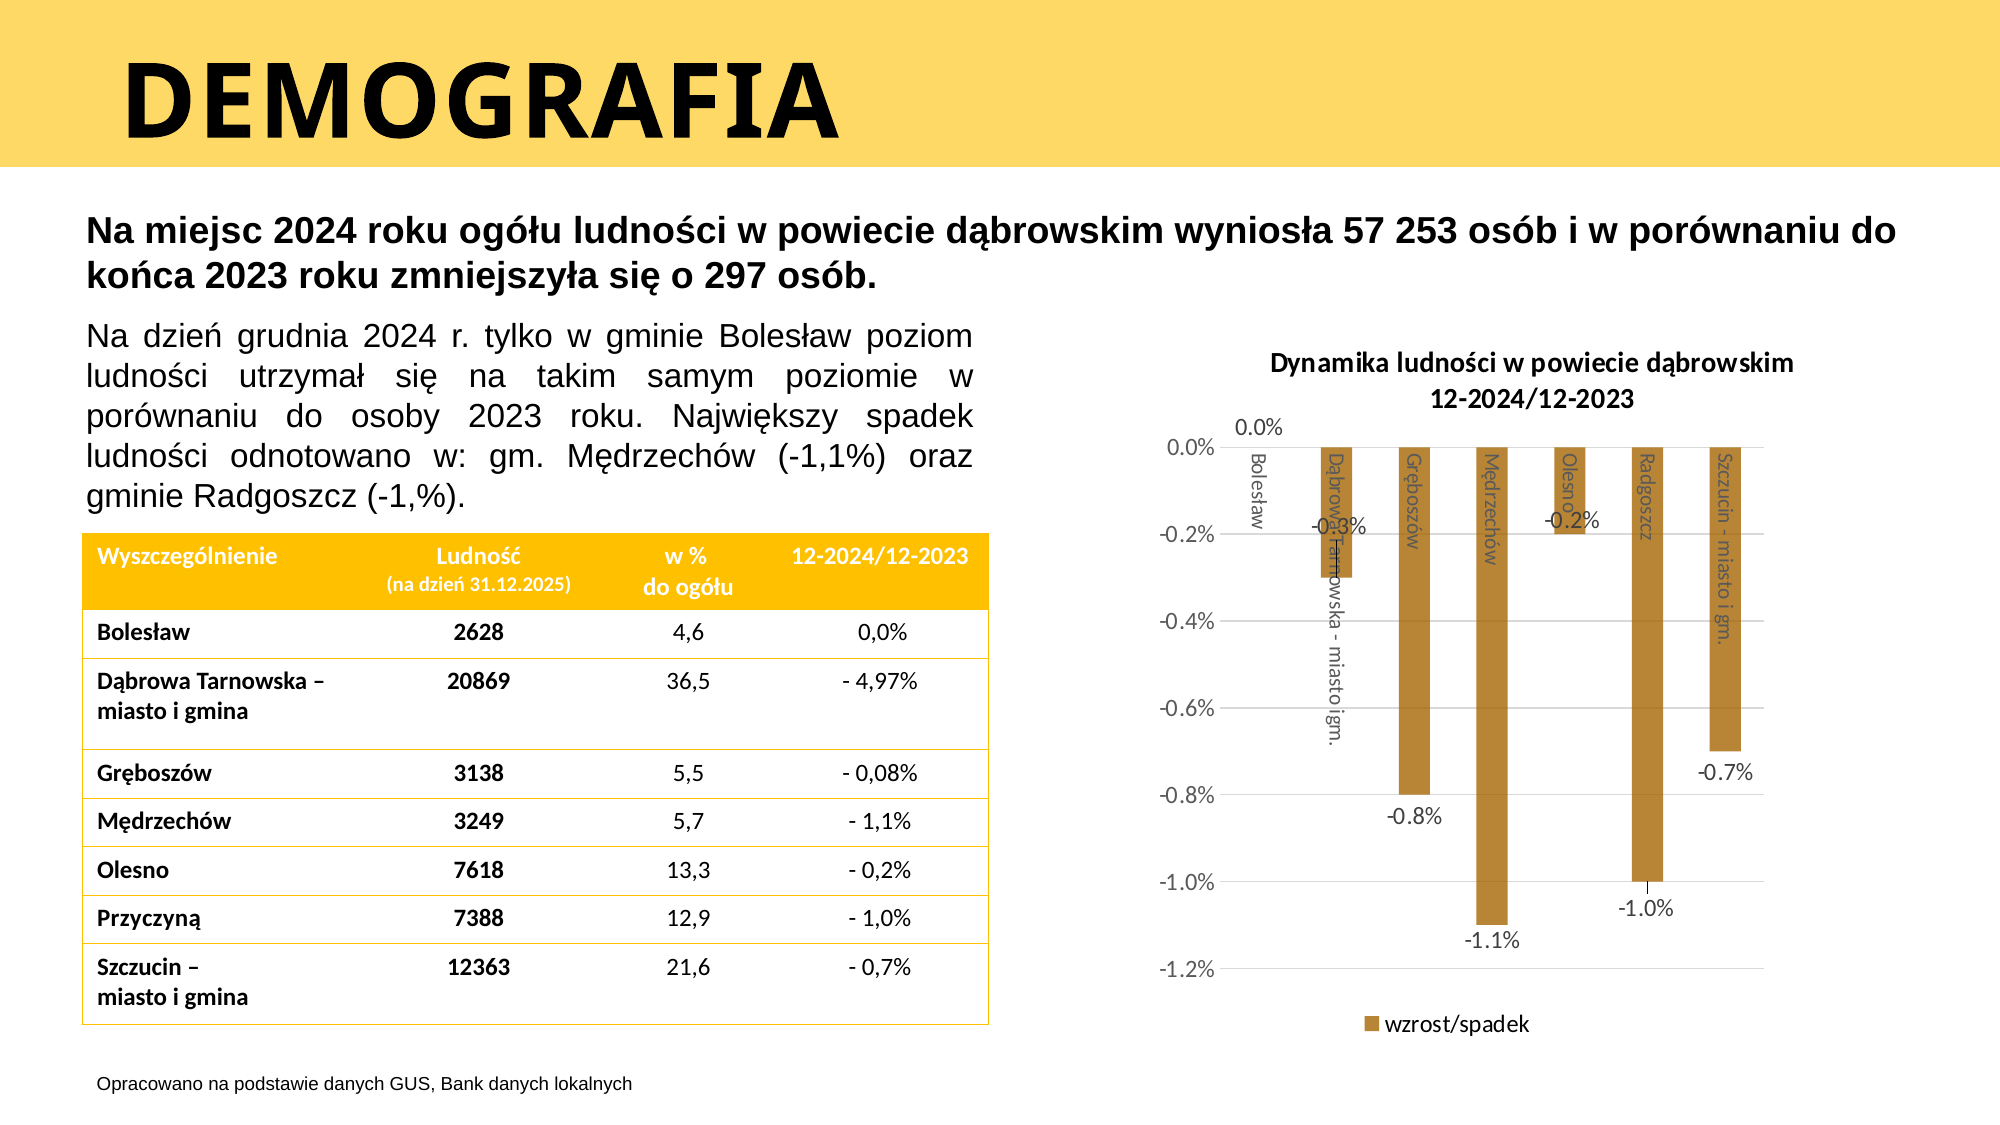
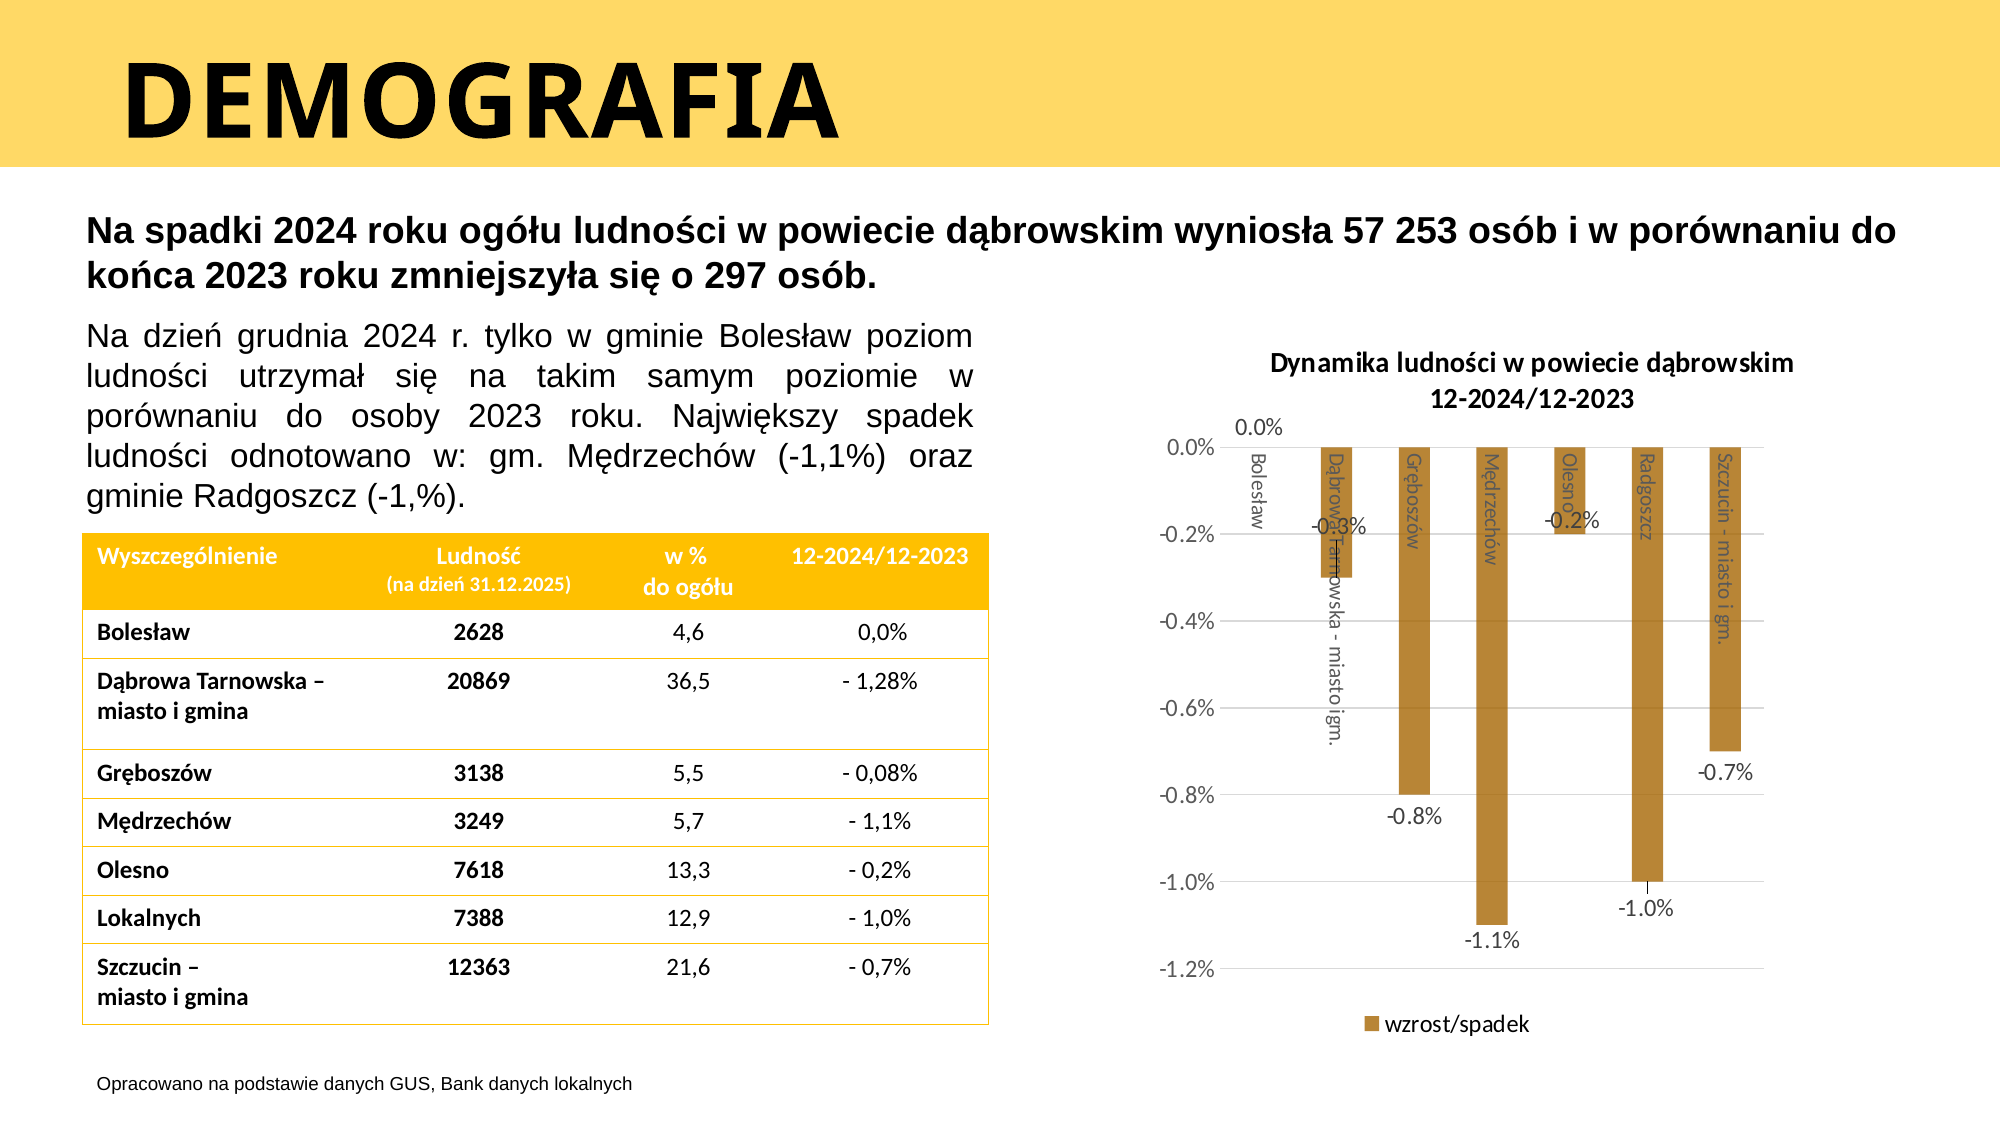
miejsc: miejsc -> spadki (204, 231)
4,97%: 4,97% -> 1,28% (887, 681)
Przyczyną: Przyczyną -> Lokalnych (149, 918)
